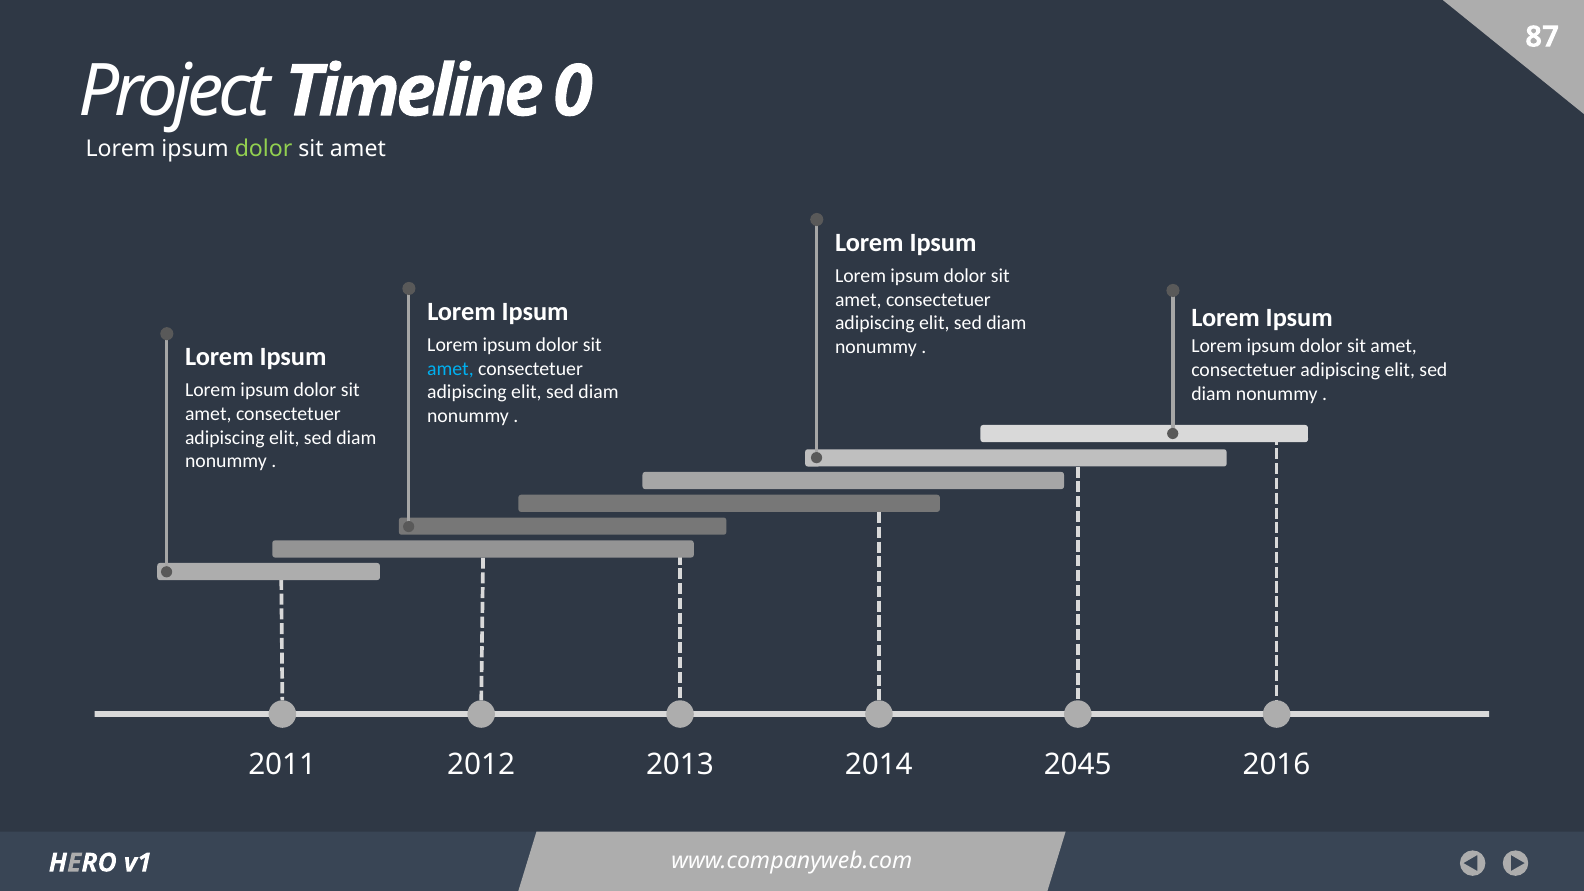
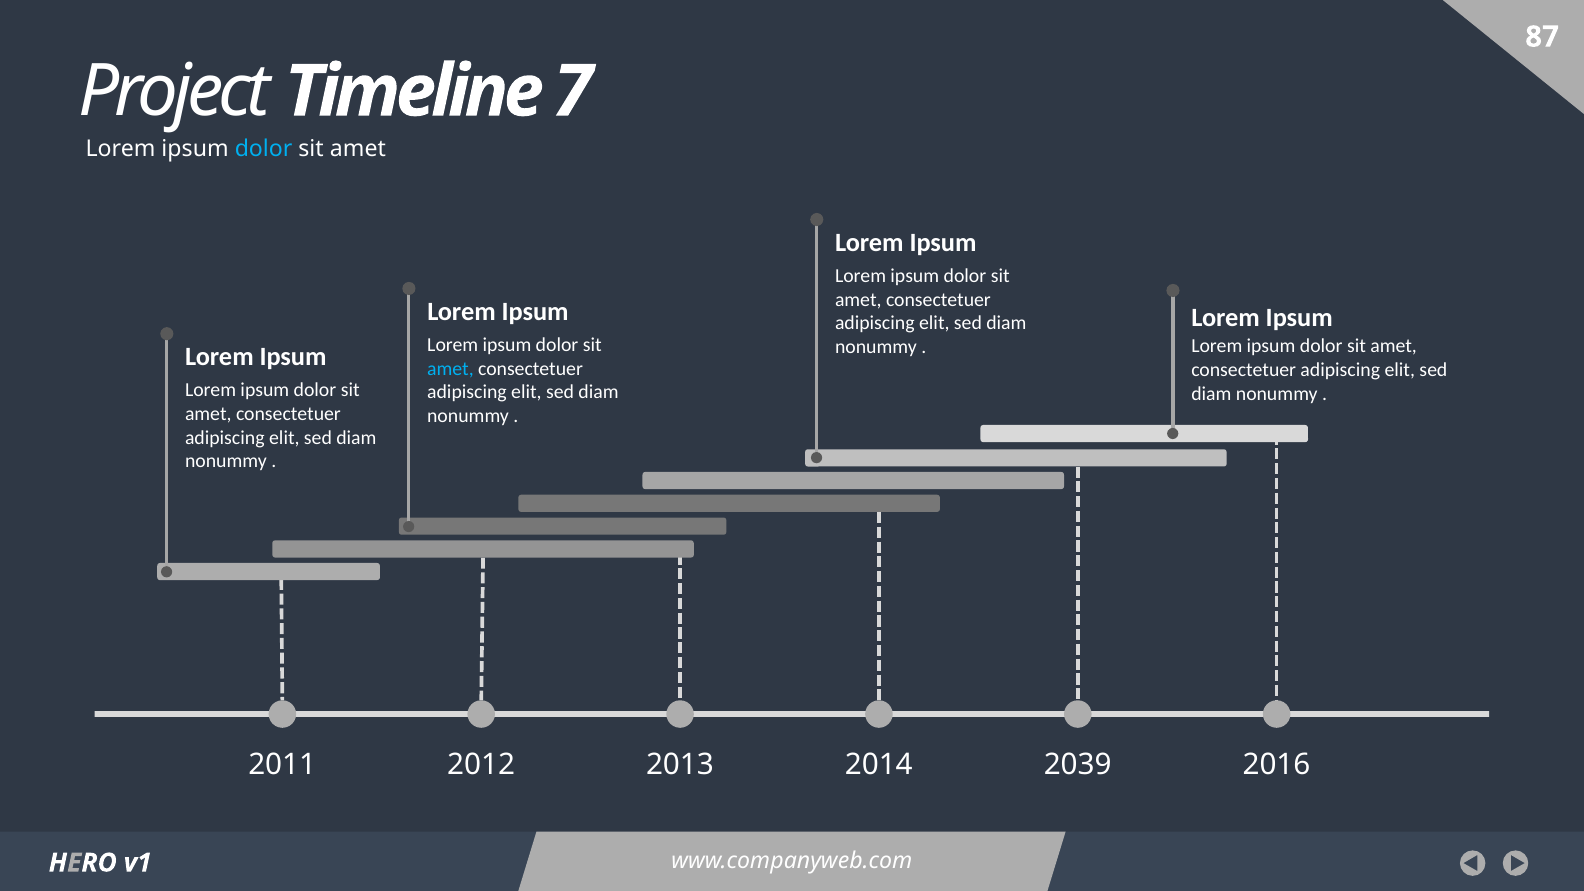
0: 0 -> 7 (573, 92)
dolor colour: light green -> light blue (264, 149)
2045: 2045 -> 2039 (1078, 765)
